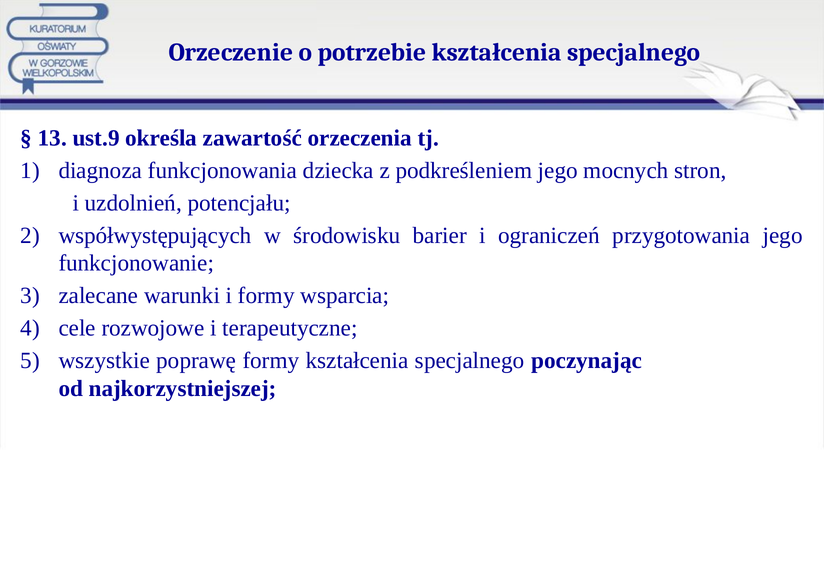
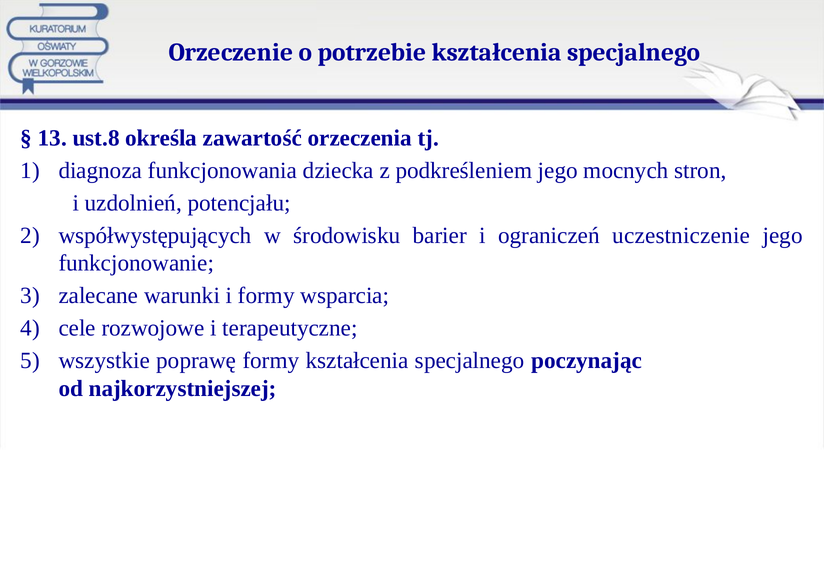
ust.9: ust.9 -> ust.8 (96, 138)
przygotowania: przygotowania -> uczestniczenie (681, 236)
